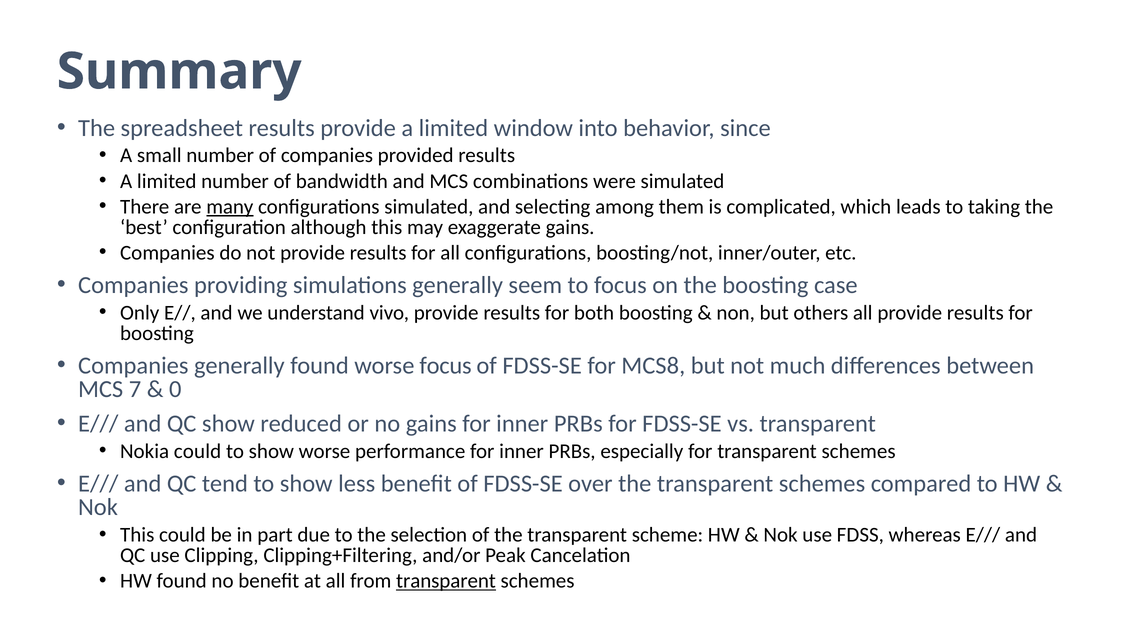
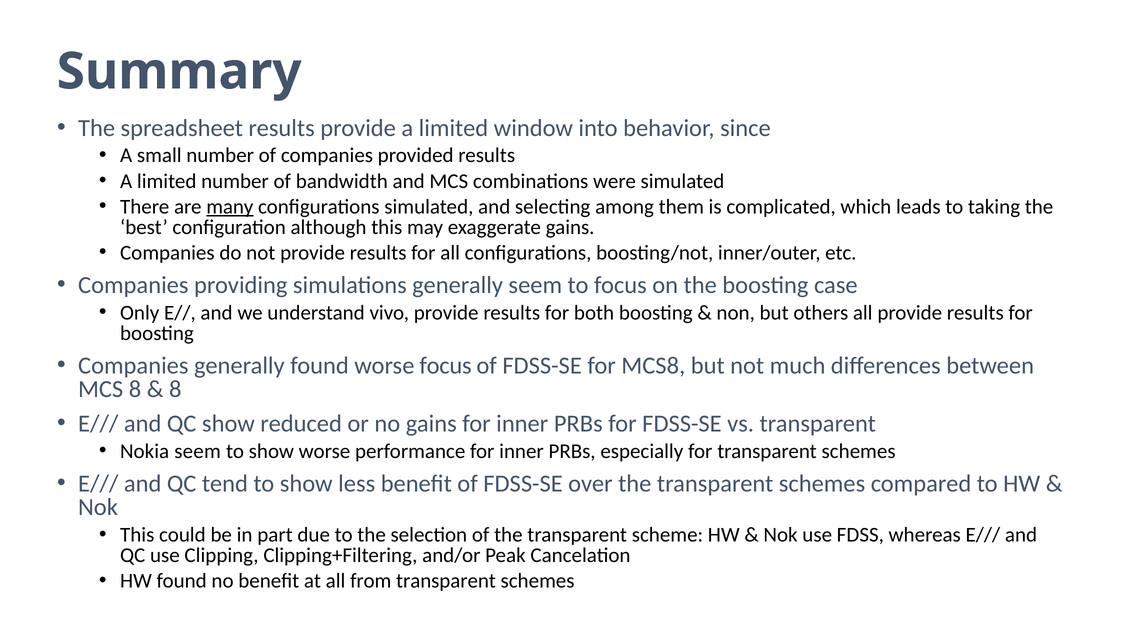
MCS 7: 7 -> 8 (135, 390)
0: 0 -> 8 (175, 390)
Nokia could: could -> seem (198, 452)
transparent underline: present -> none (446, 581)
